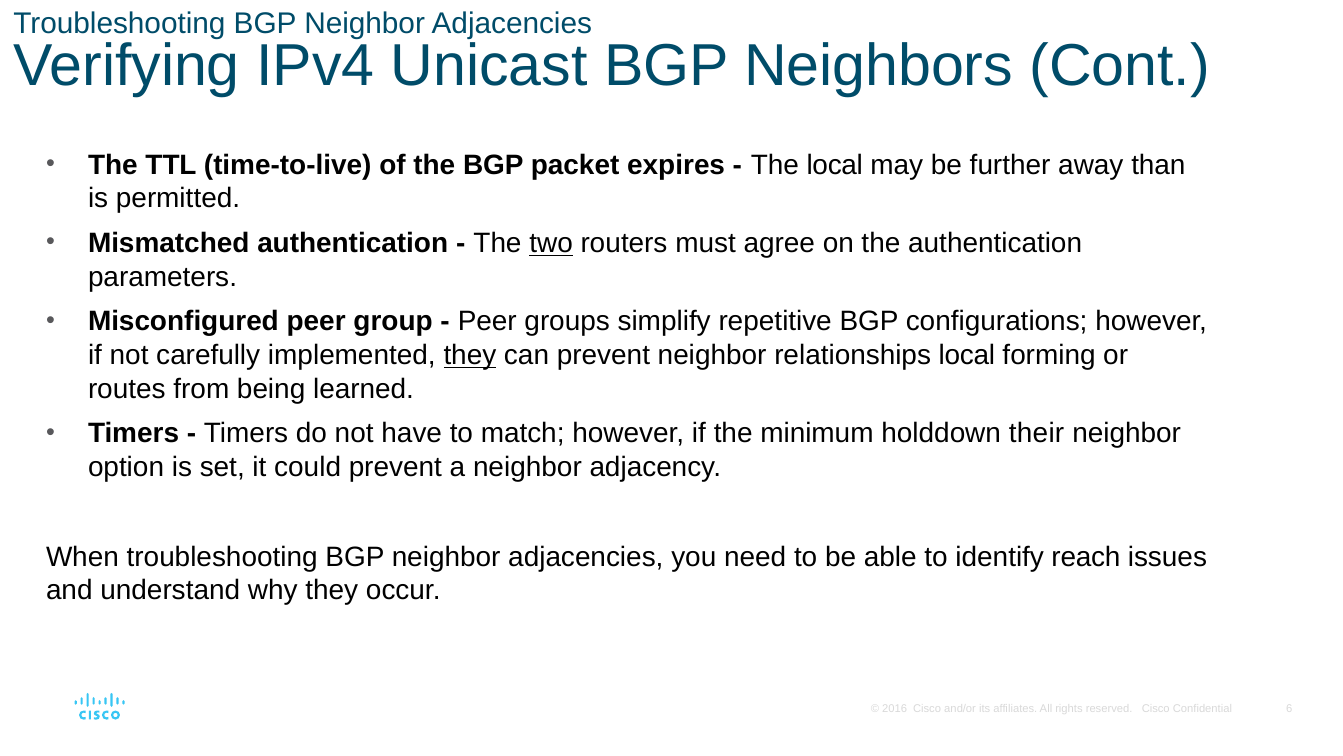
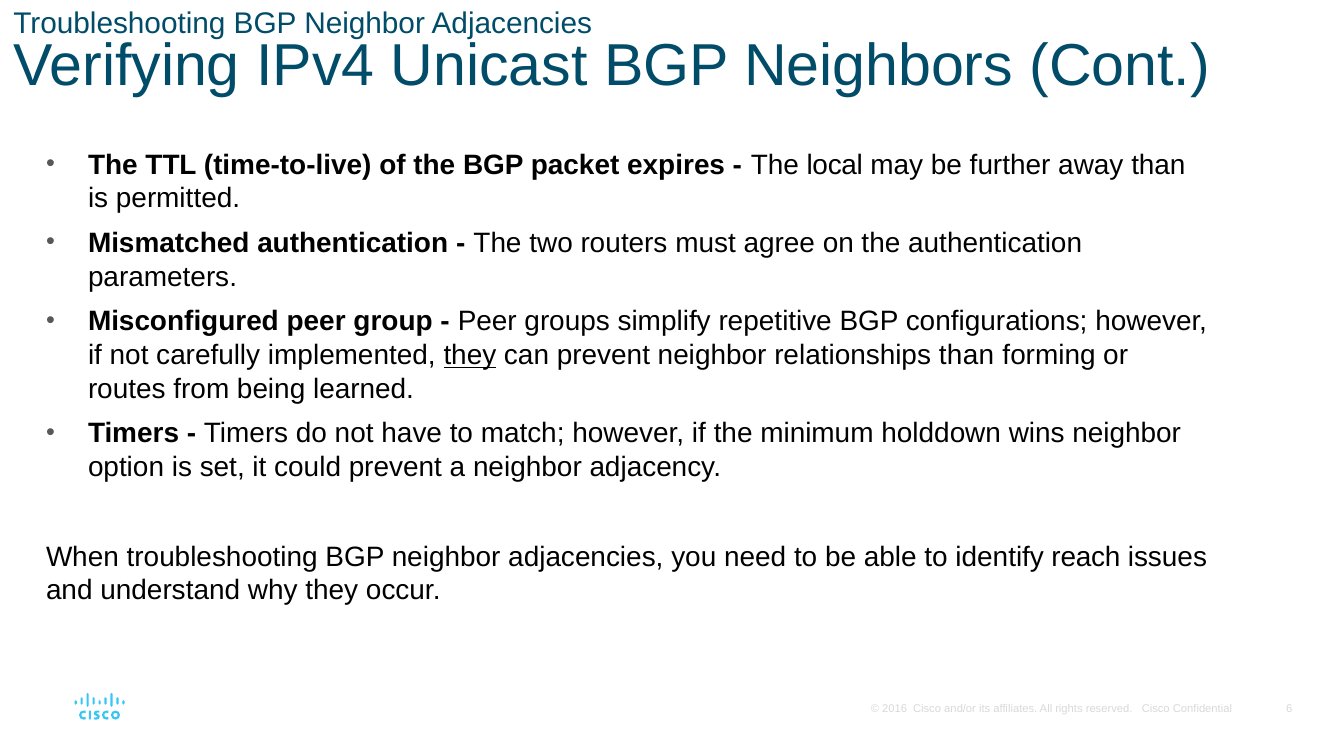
two underline: present -> none (551, 243)
relationships local: local -> than (967, 355)
their: their -> wins (1037, 433)
